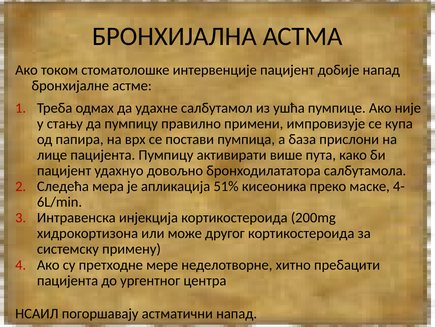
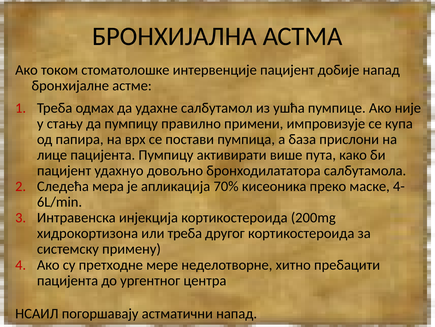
51%: 51% -> 70% (226, 186)
или може: може -> треба (185, 233)
